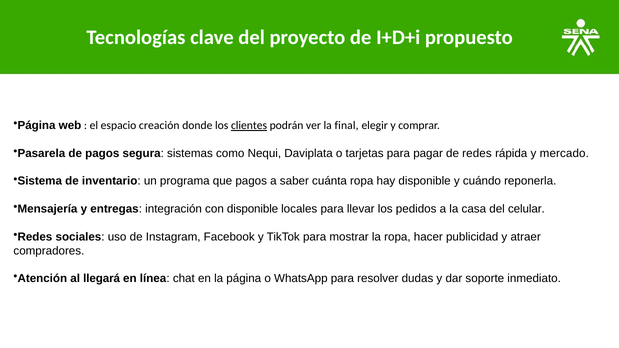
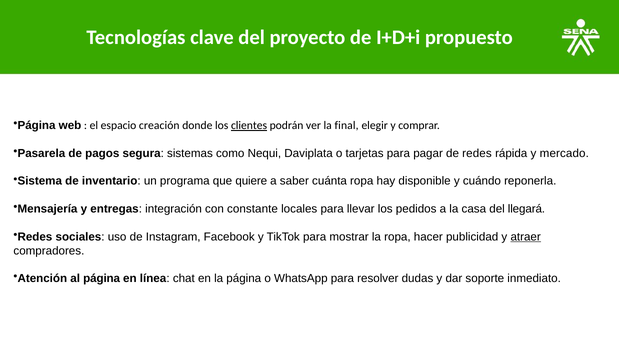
que pagos: pagos -> quiere (251, 181)
con disponible: disponible -> constante (252, 209)
celular: celular -> llegará (526, 209)
atraer underline: none -> present (526, 237)
al llegará: llegará -> página (102, 279)
